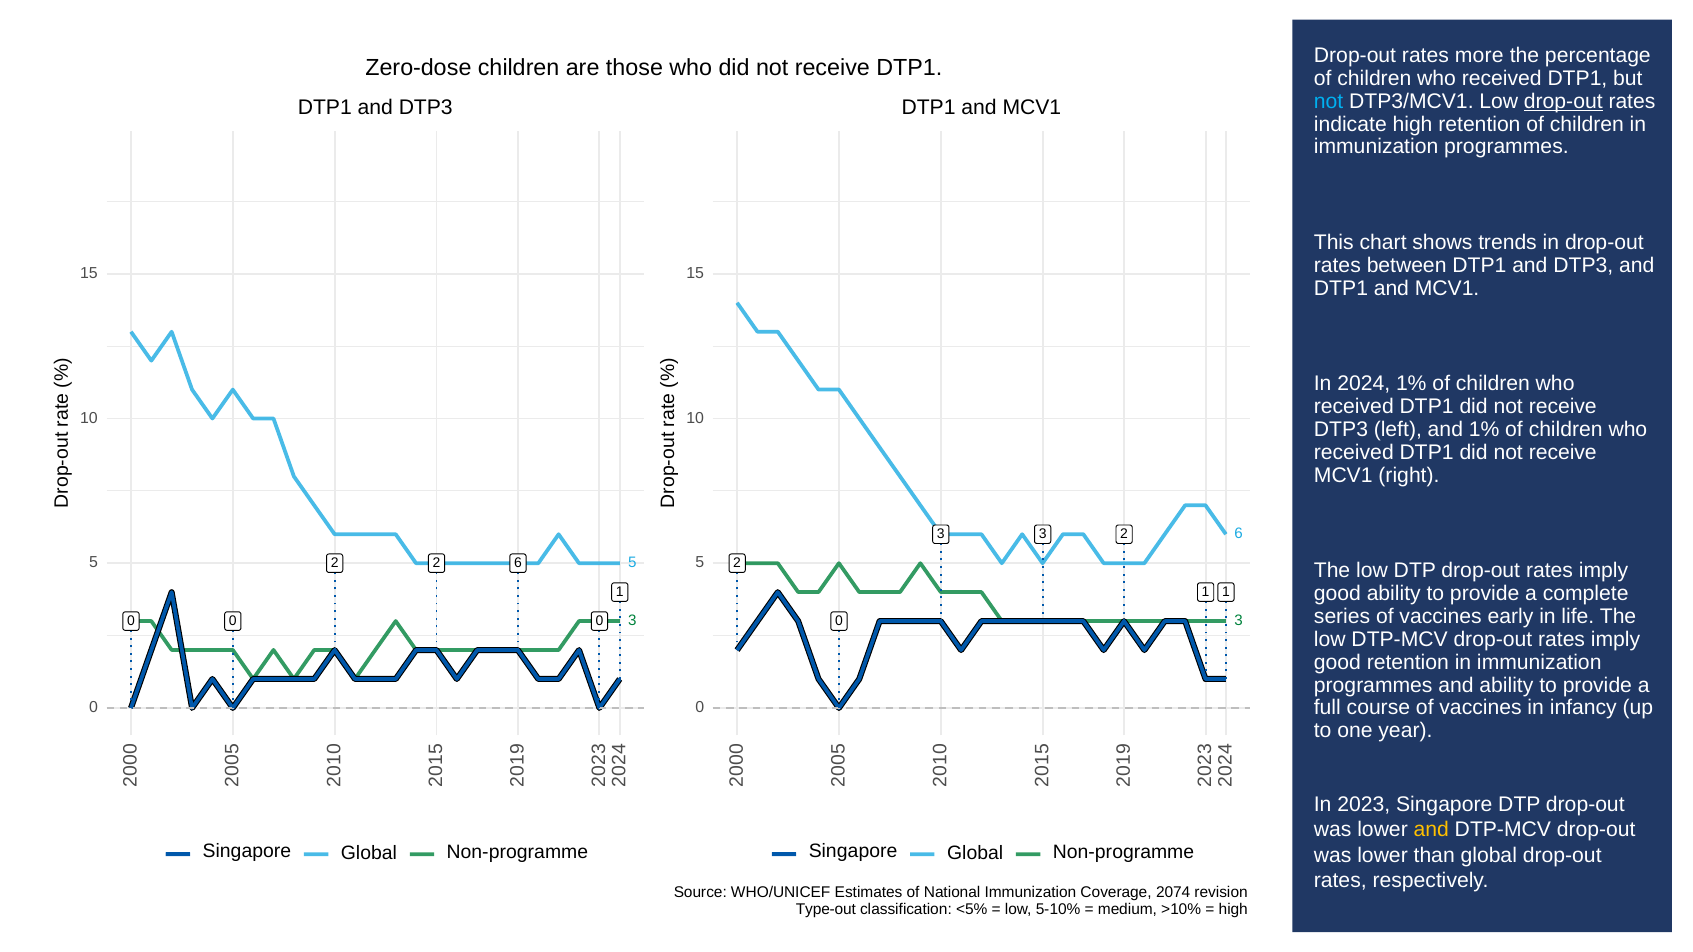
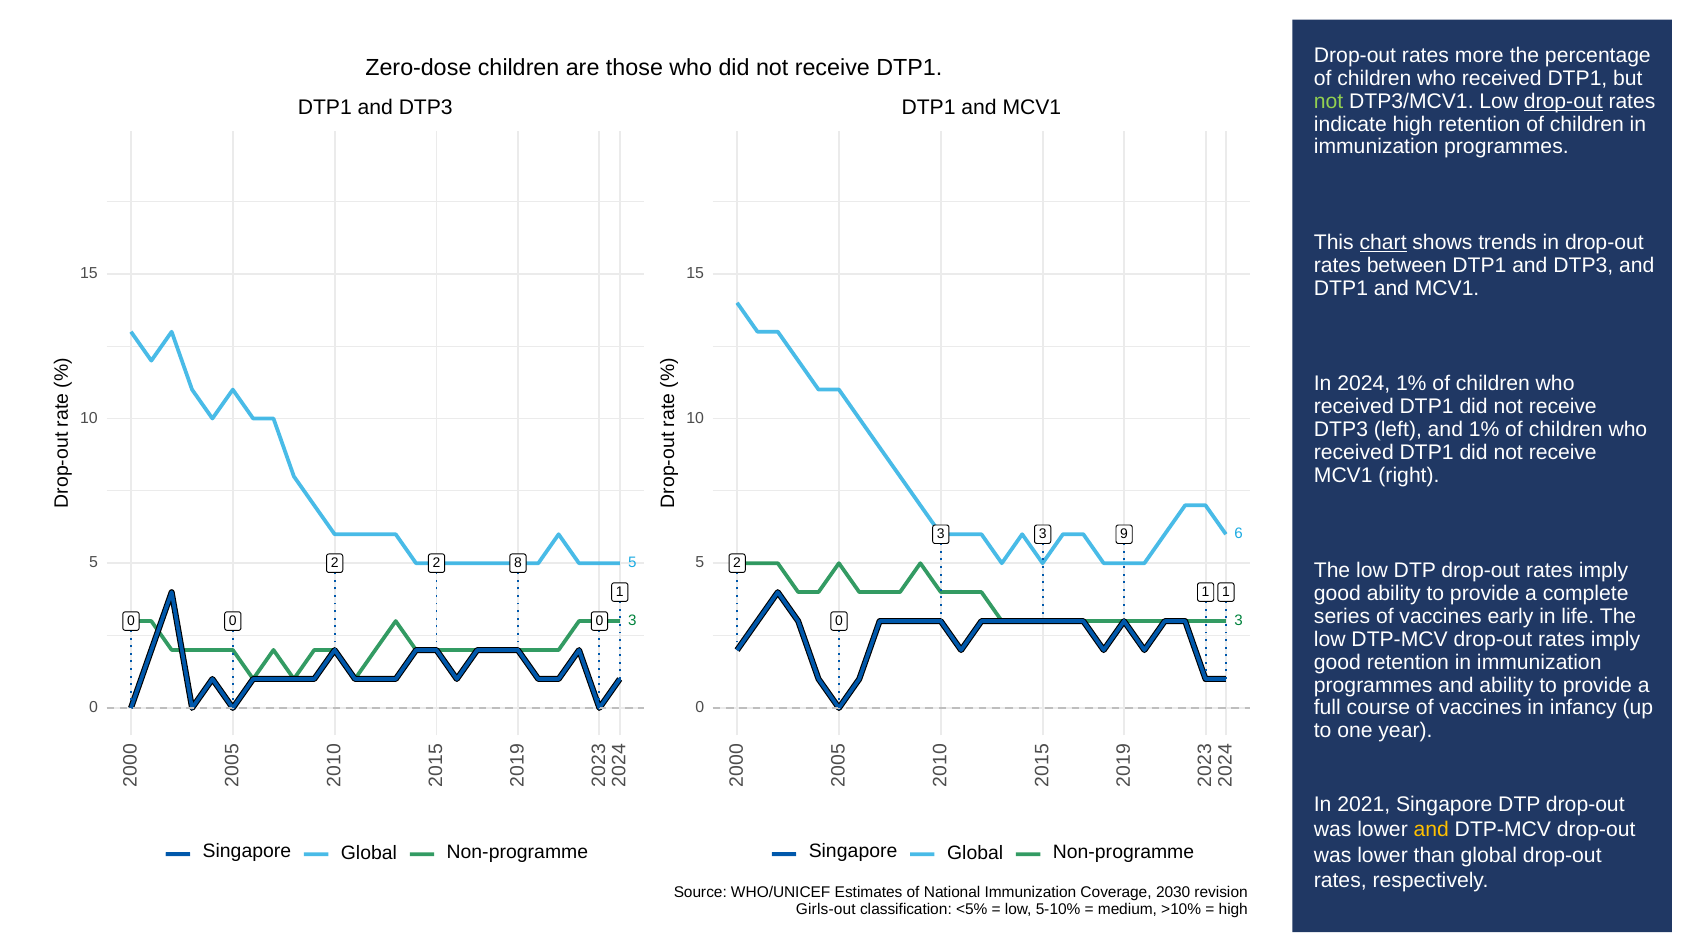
not colour: light blue -> light green (1329, 101)
chart underline: none -> present (1383, 243)
3 3 2: 2 -> 9 (1124, 534)
2 6: 6 -> 8 (518, 563)
2023: 2023 -> 2021 (1364, 805)
2074: 2074 -> 2030 (1173, 892)
Type-out: Type-out -> Girls-out (826, 909)
